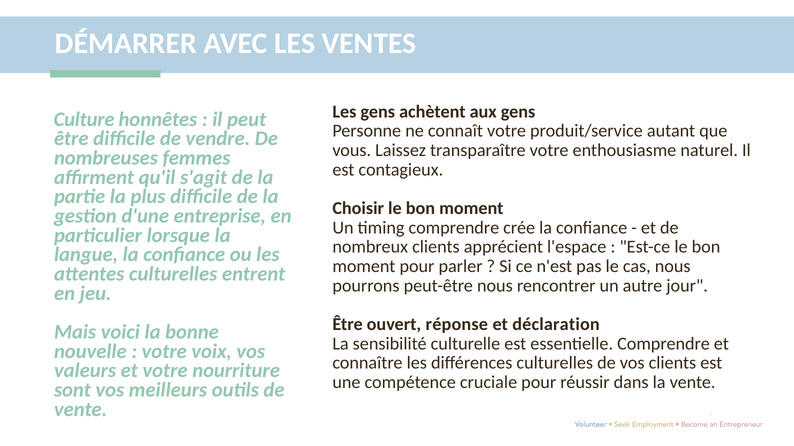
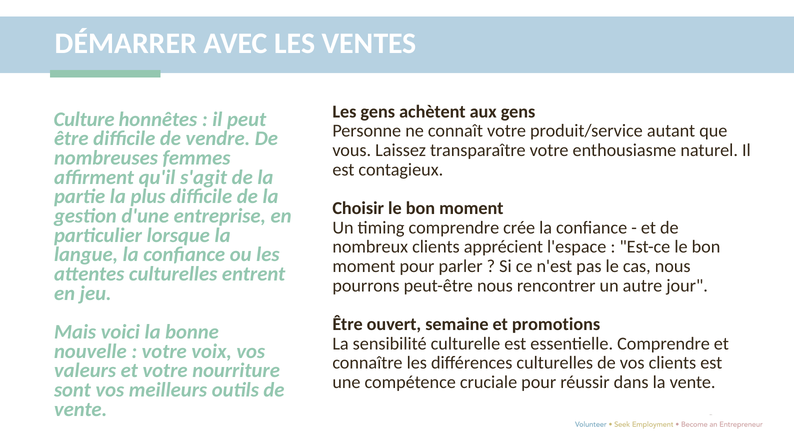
réponse: réponse -> semaine (457, 325)
déclaration: déclaration -> promotions (556, 325)
